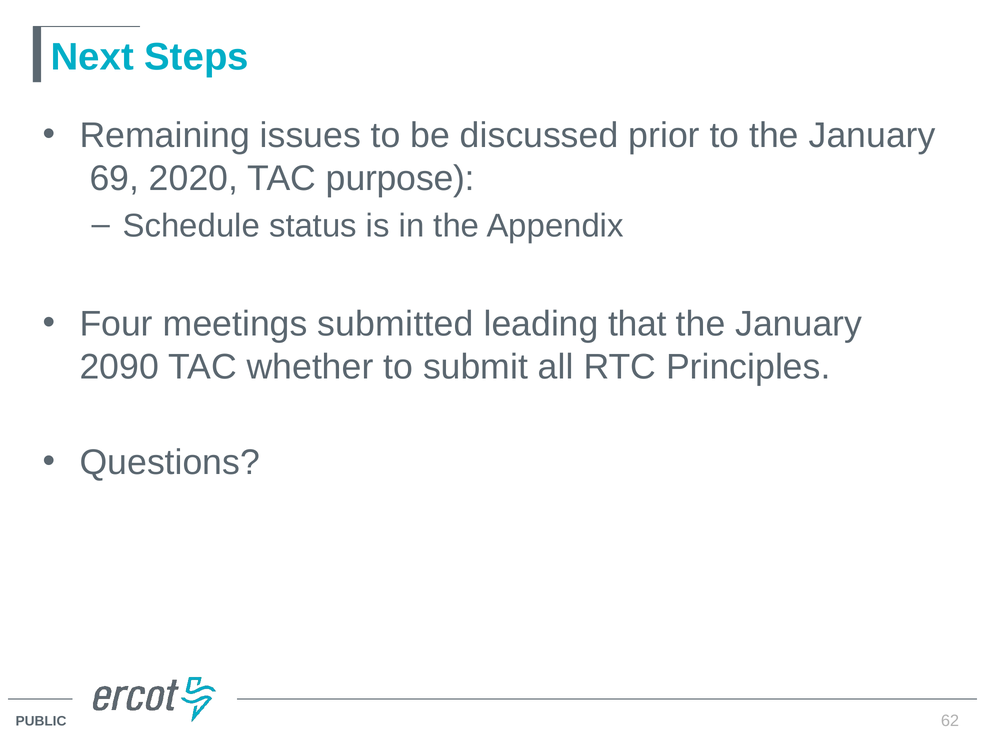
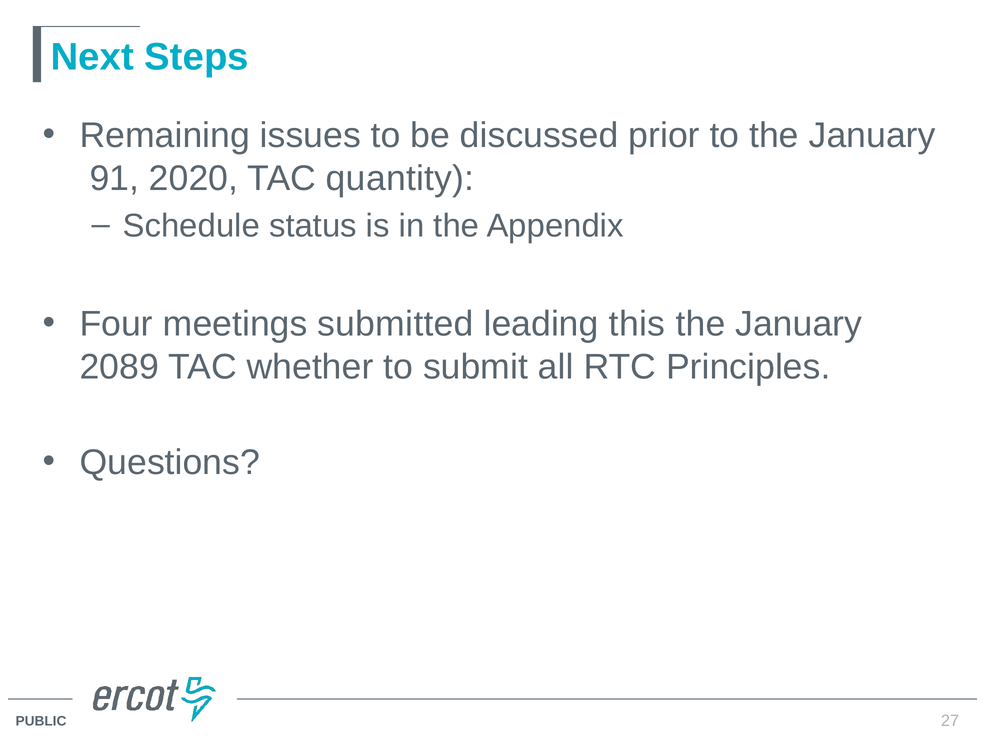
69: 69 -> 91 (114, 178)
purpose: purpose -> quantity (400, 178)
that: that -> this (637, 324)
2090: 2090 -> 2089 (119, 367)
62: 62 -> 27 (950, 721)
